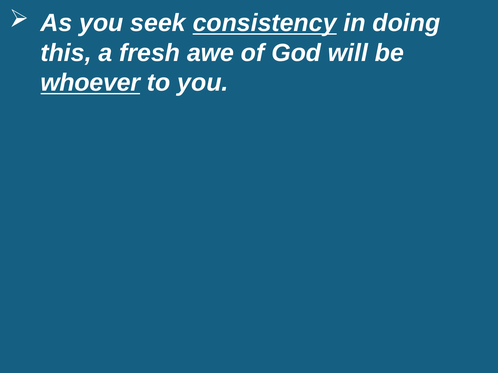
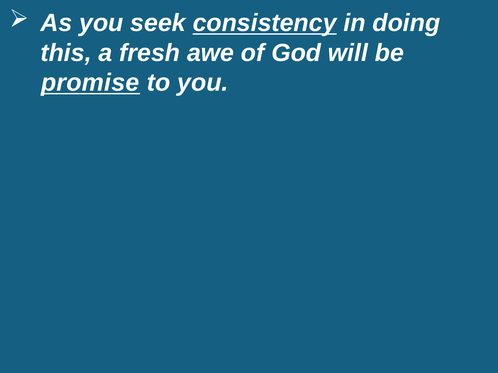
whoever: whoever -> promise (90, 83)
